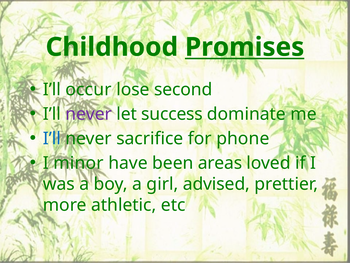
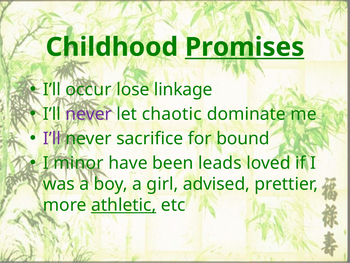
second: second -> linkage (183, 89)
success: success -> chaotic (172, 114)
I’ll colour: blue -> purple (52, 138)
phone: phone -> bound (243, 138)
areas: areas -> leads (220, 163)
athletic underline: none -> present (124, 205)
